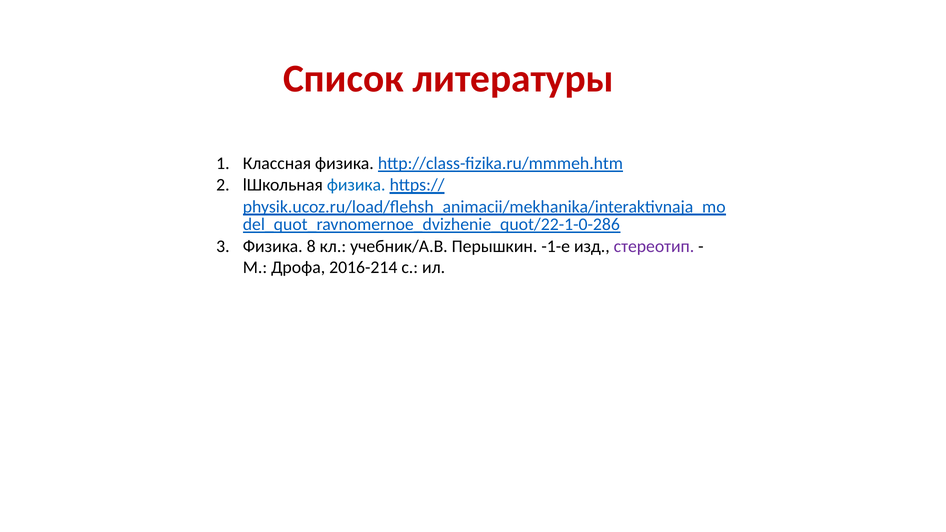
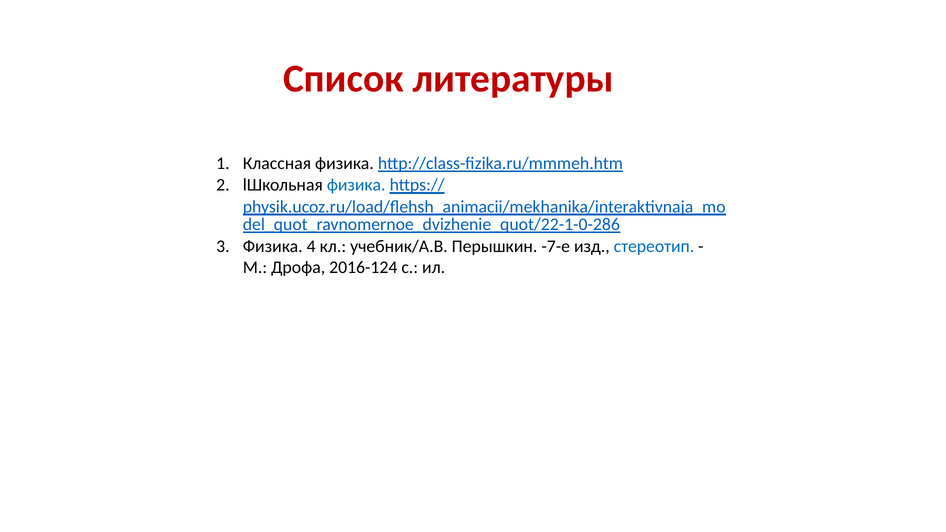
8: 8 -> 4 (311, 246)
-1-е: -1-е -> -7-е (556, 246)
стереотип colour: purple -> blue (654, 246)
2016-214: 2016-214 -> 2016-124 (363, 267)
